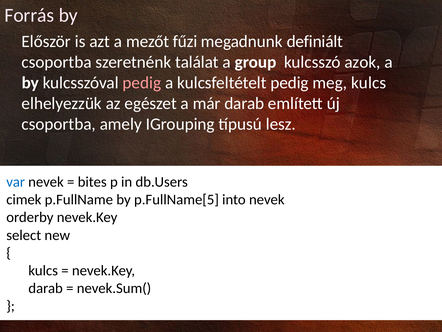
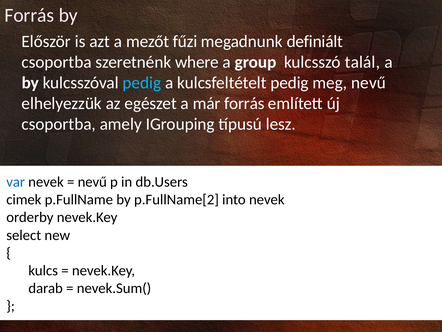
találat: találat -> where (197, 62)
azok: azok -> talál (362, 62)
pedig colour: pink -> light blue (142, 83)
meg kulcs: kulcs -> nevű (369, 83)
már darab: darab -> forrás (244, 103)
bites: bites -> nevű (92, 182)
p.FullName[5: p.FullName[5 -> p.FullName[2 (176, 199)
